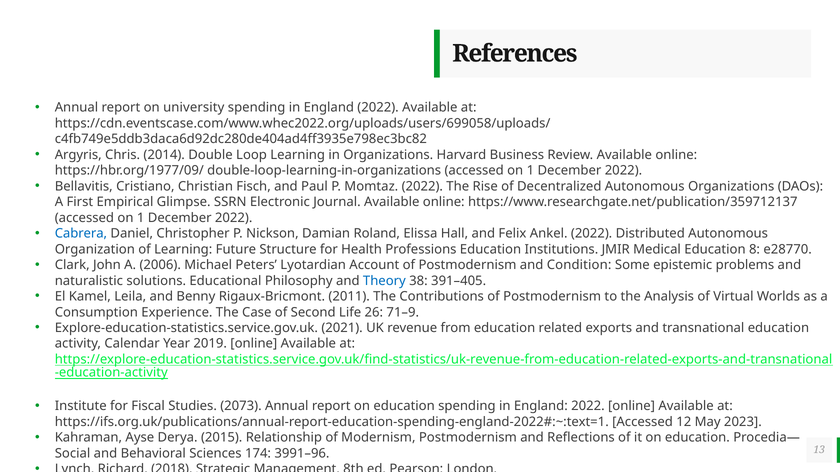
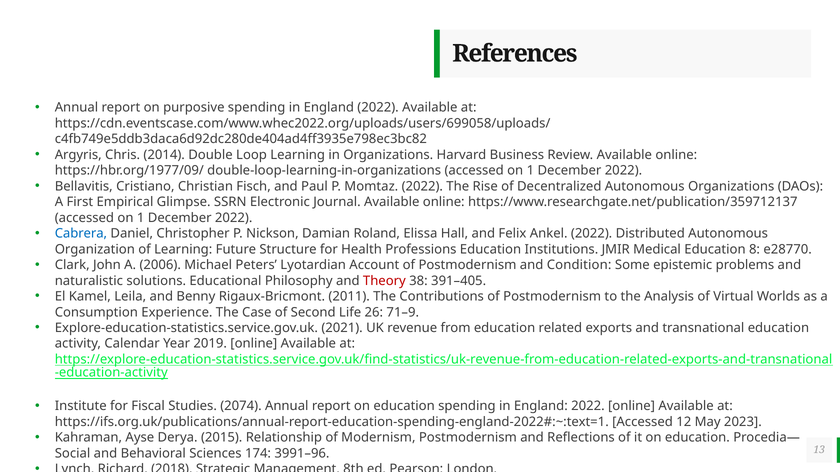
on university: university -> purposive (194, 108)
Theory colour: blue -> red (384, 281)
2073: 2073 -> 2074 (241, 407)
